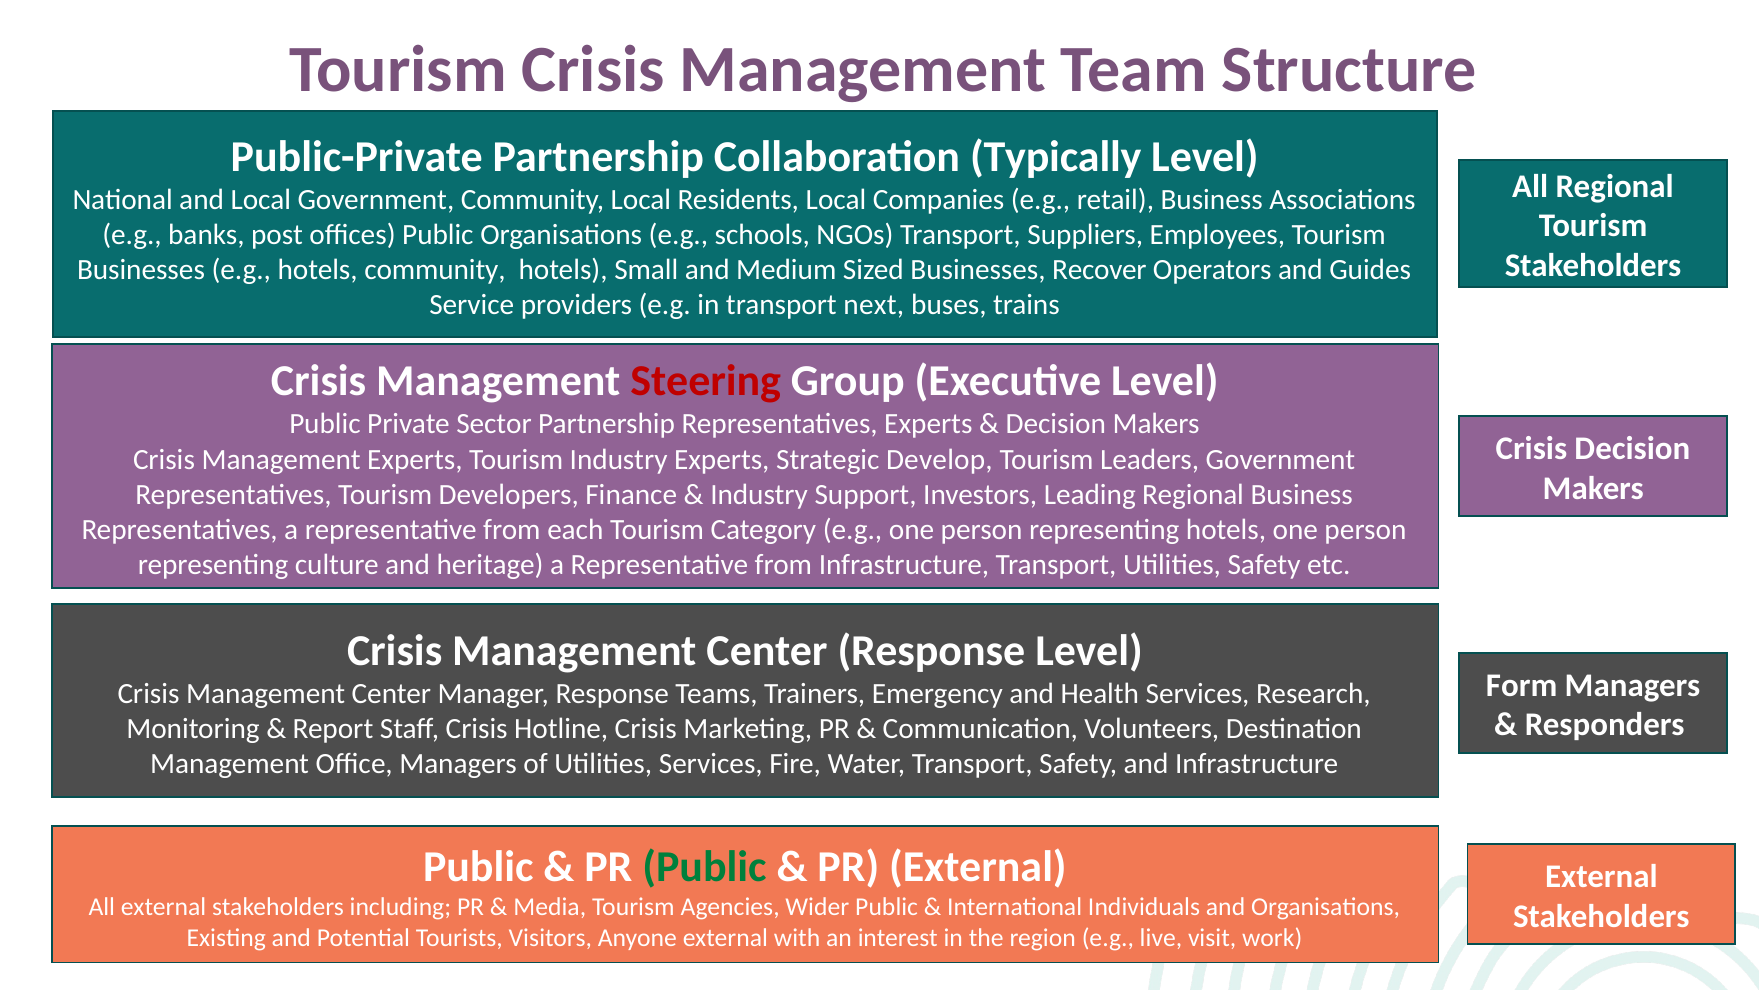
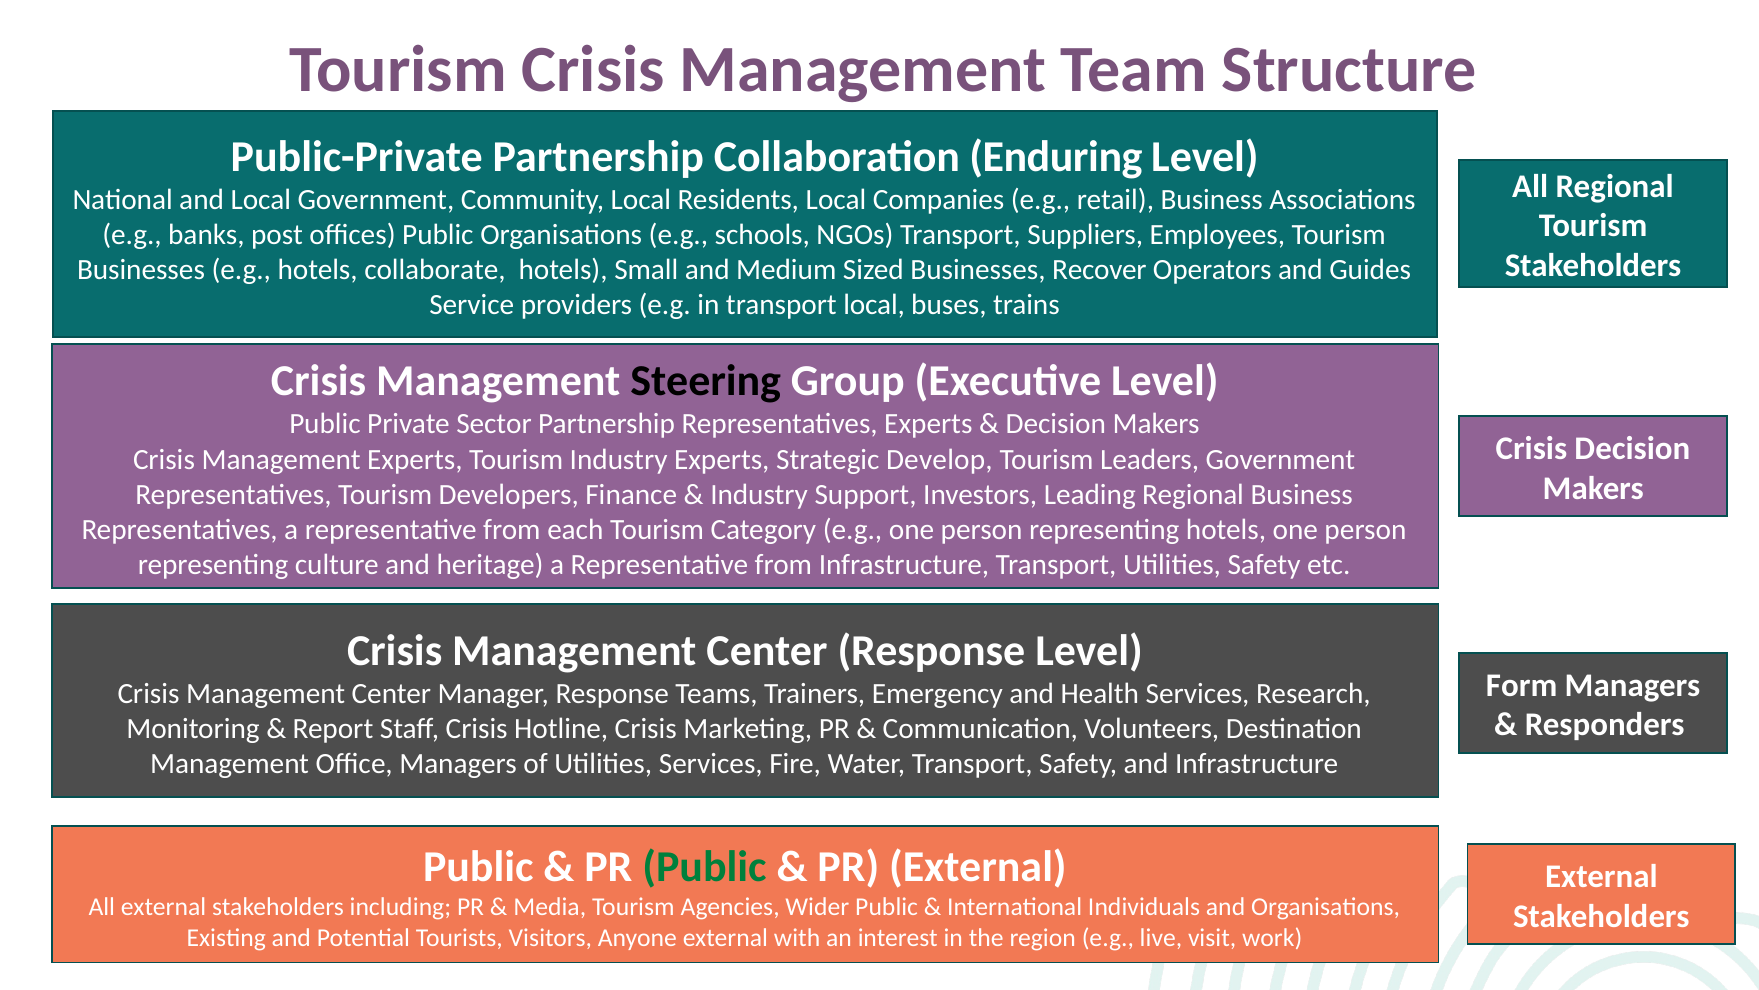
Typically: Typically -> Enduring (1056, 156)
hotels community: community -> collaborate (435, 270)
transport next: next -> local (874, 305)
Steering colour: red -> black (706, 381)
